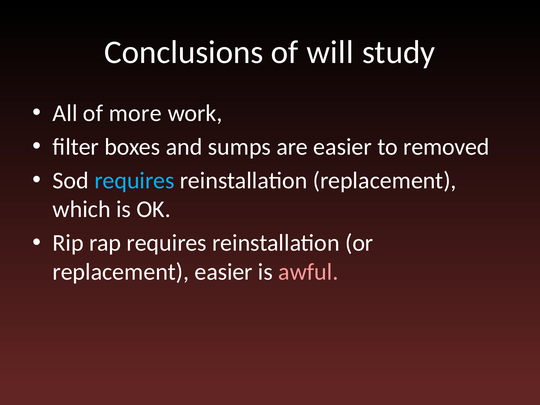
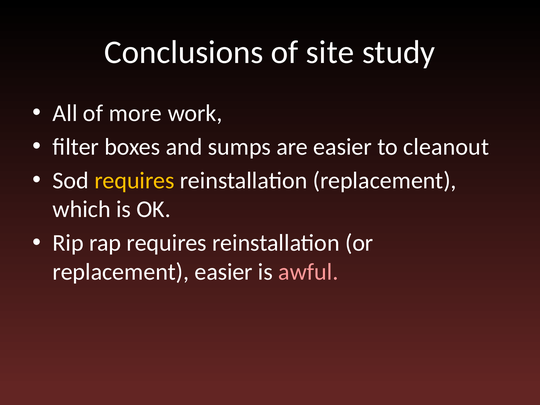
will: will -> site (330, 52)
removed: removed -> cleanout (446, 147)
requires colour: light blue -> yellow (134, 181)
